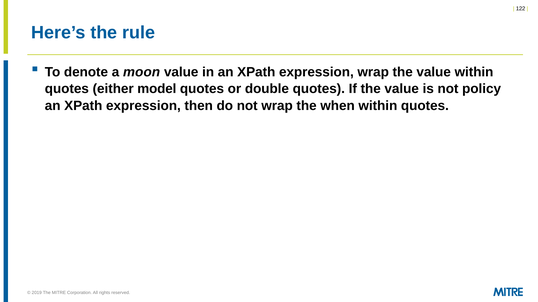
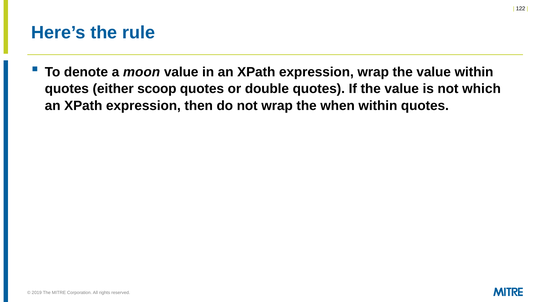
model: model -> scoop (157, 89)
policy: policy -> which (482, 89)
